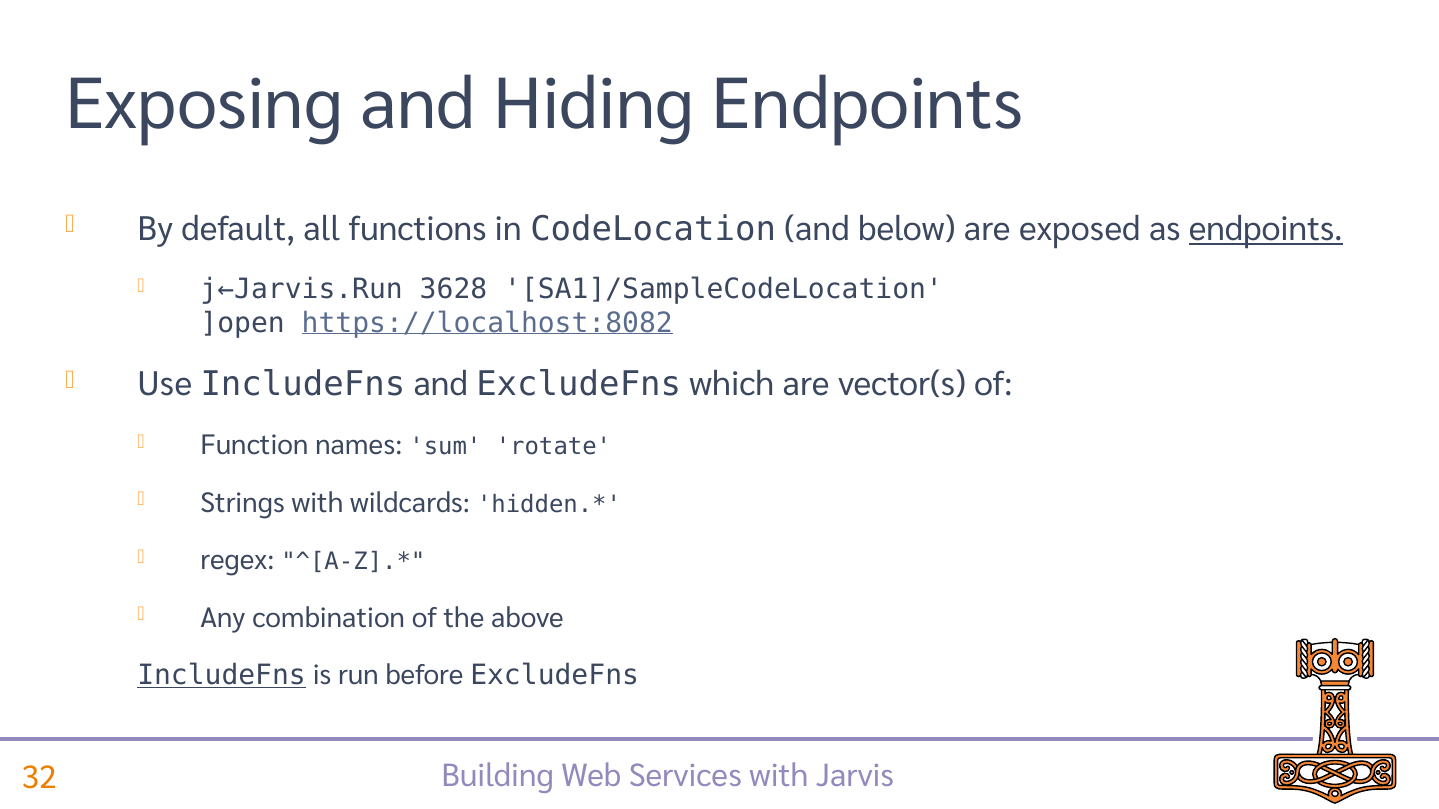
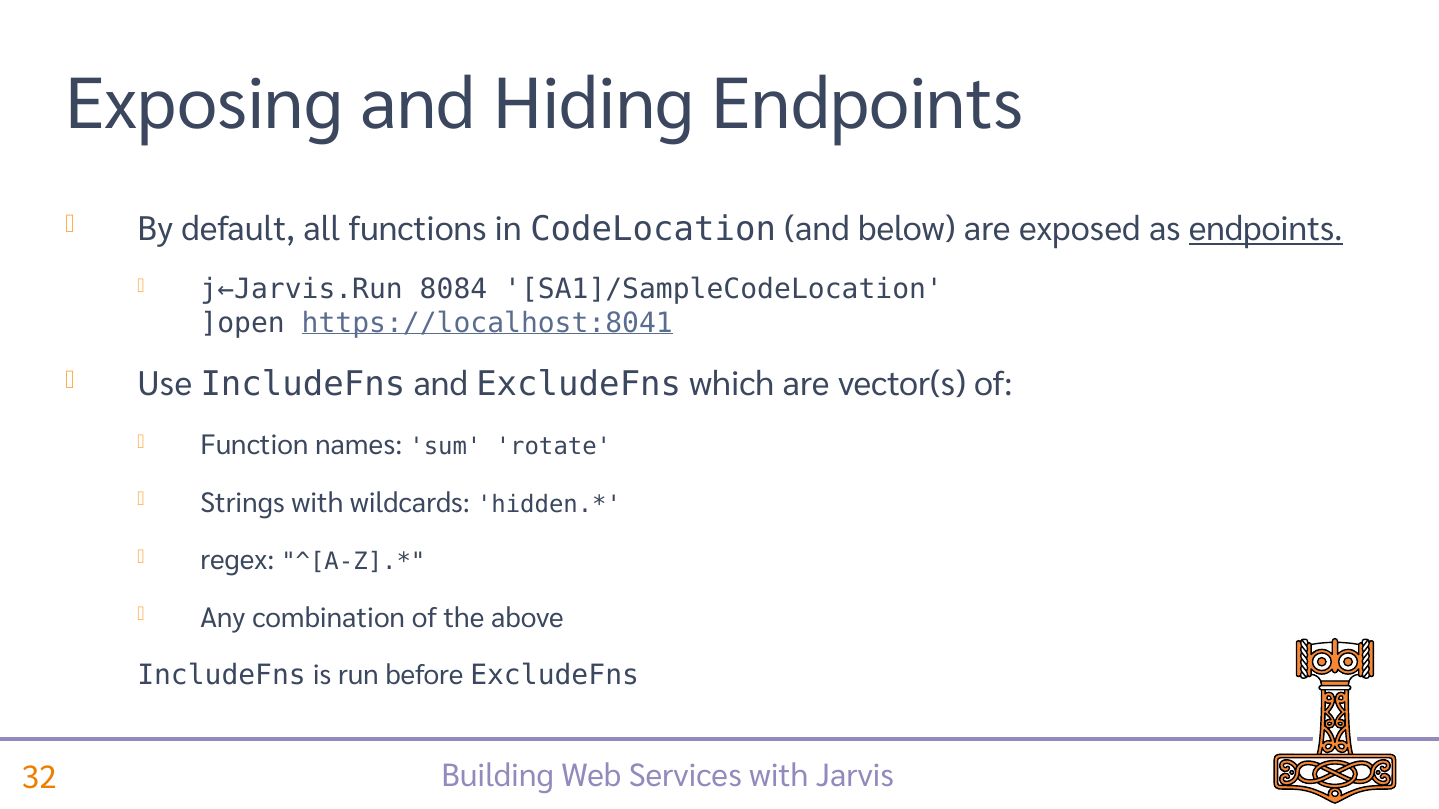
3628: 3628 -> 8084 (454, 290)
https://localhost:8082: https://localhost:8082 -> https://localhost:8041 (487, 323)
IncludeFns underline: present -> none (222, 676)
